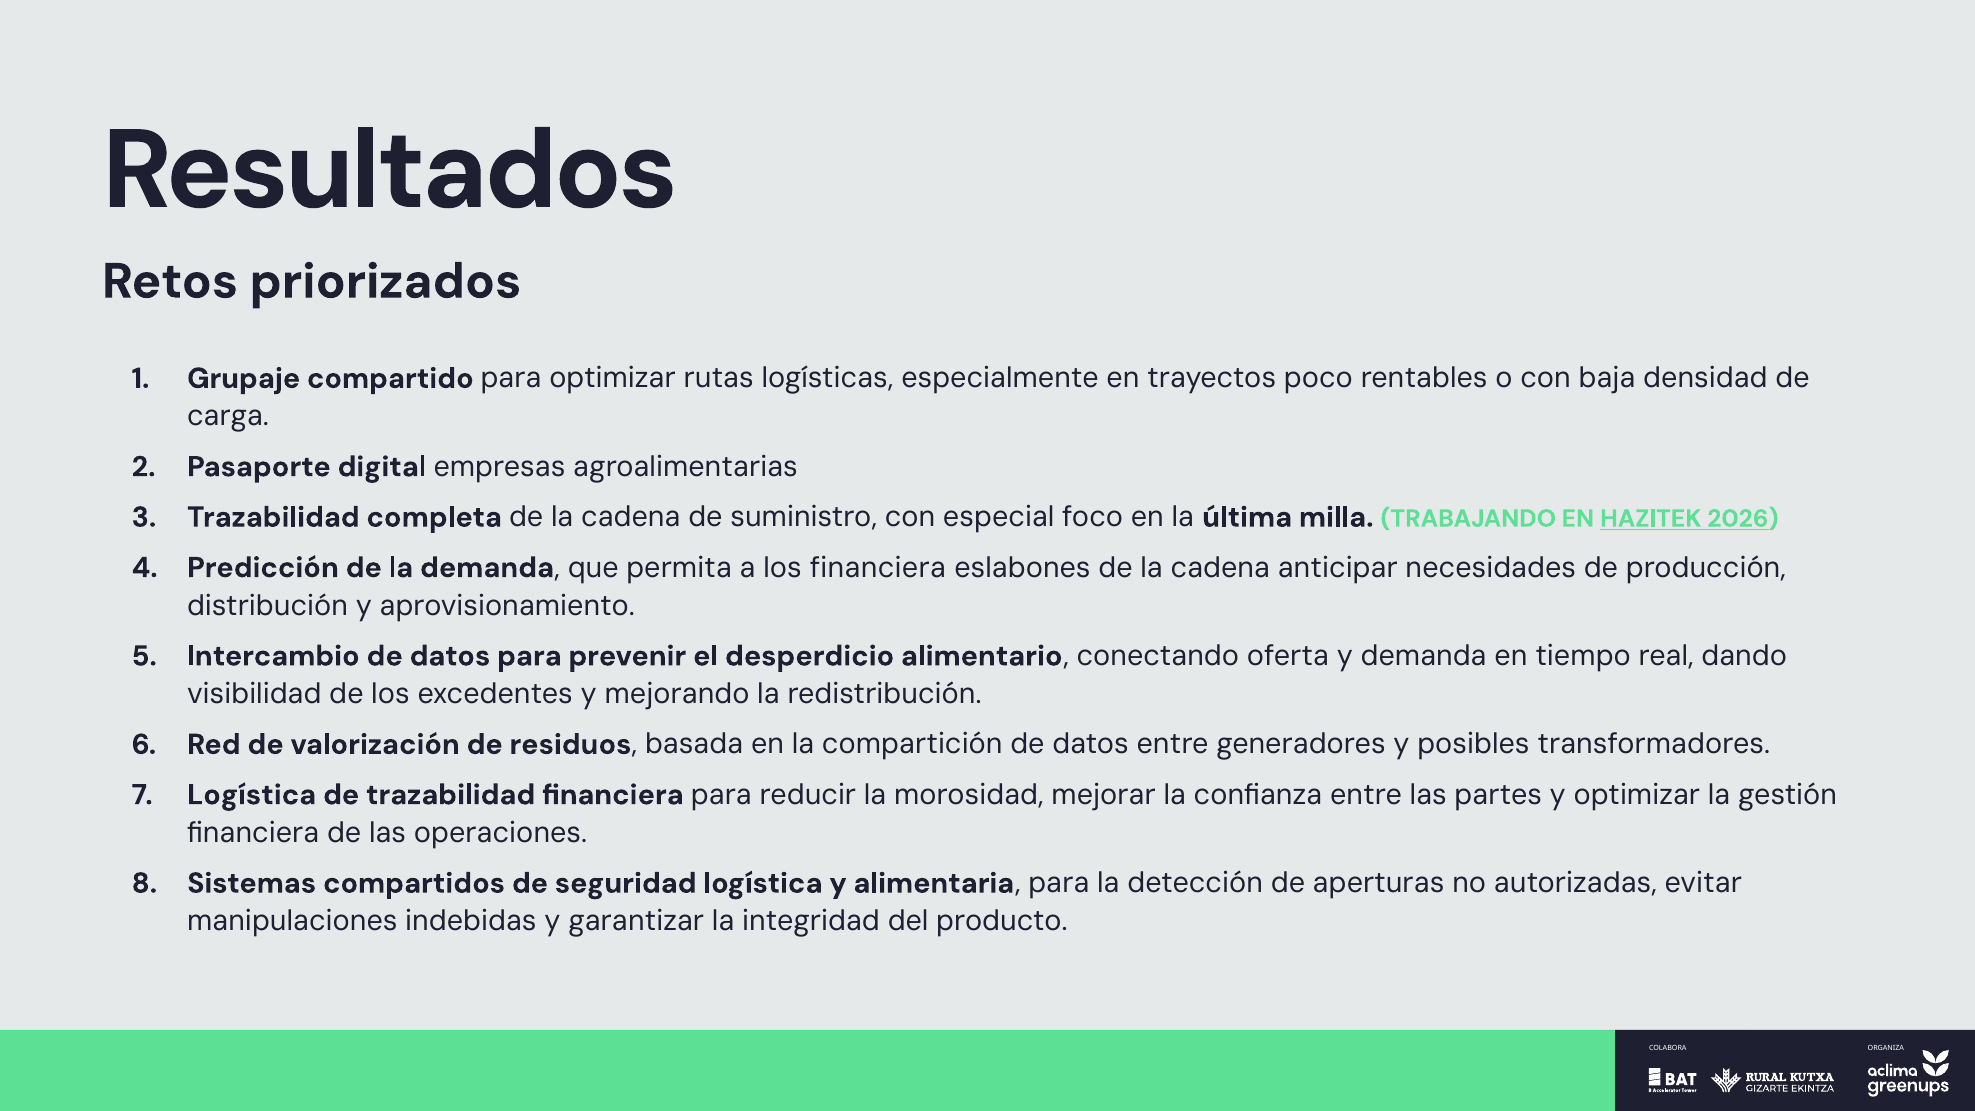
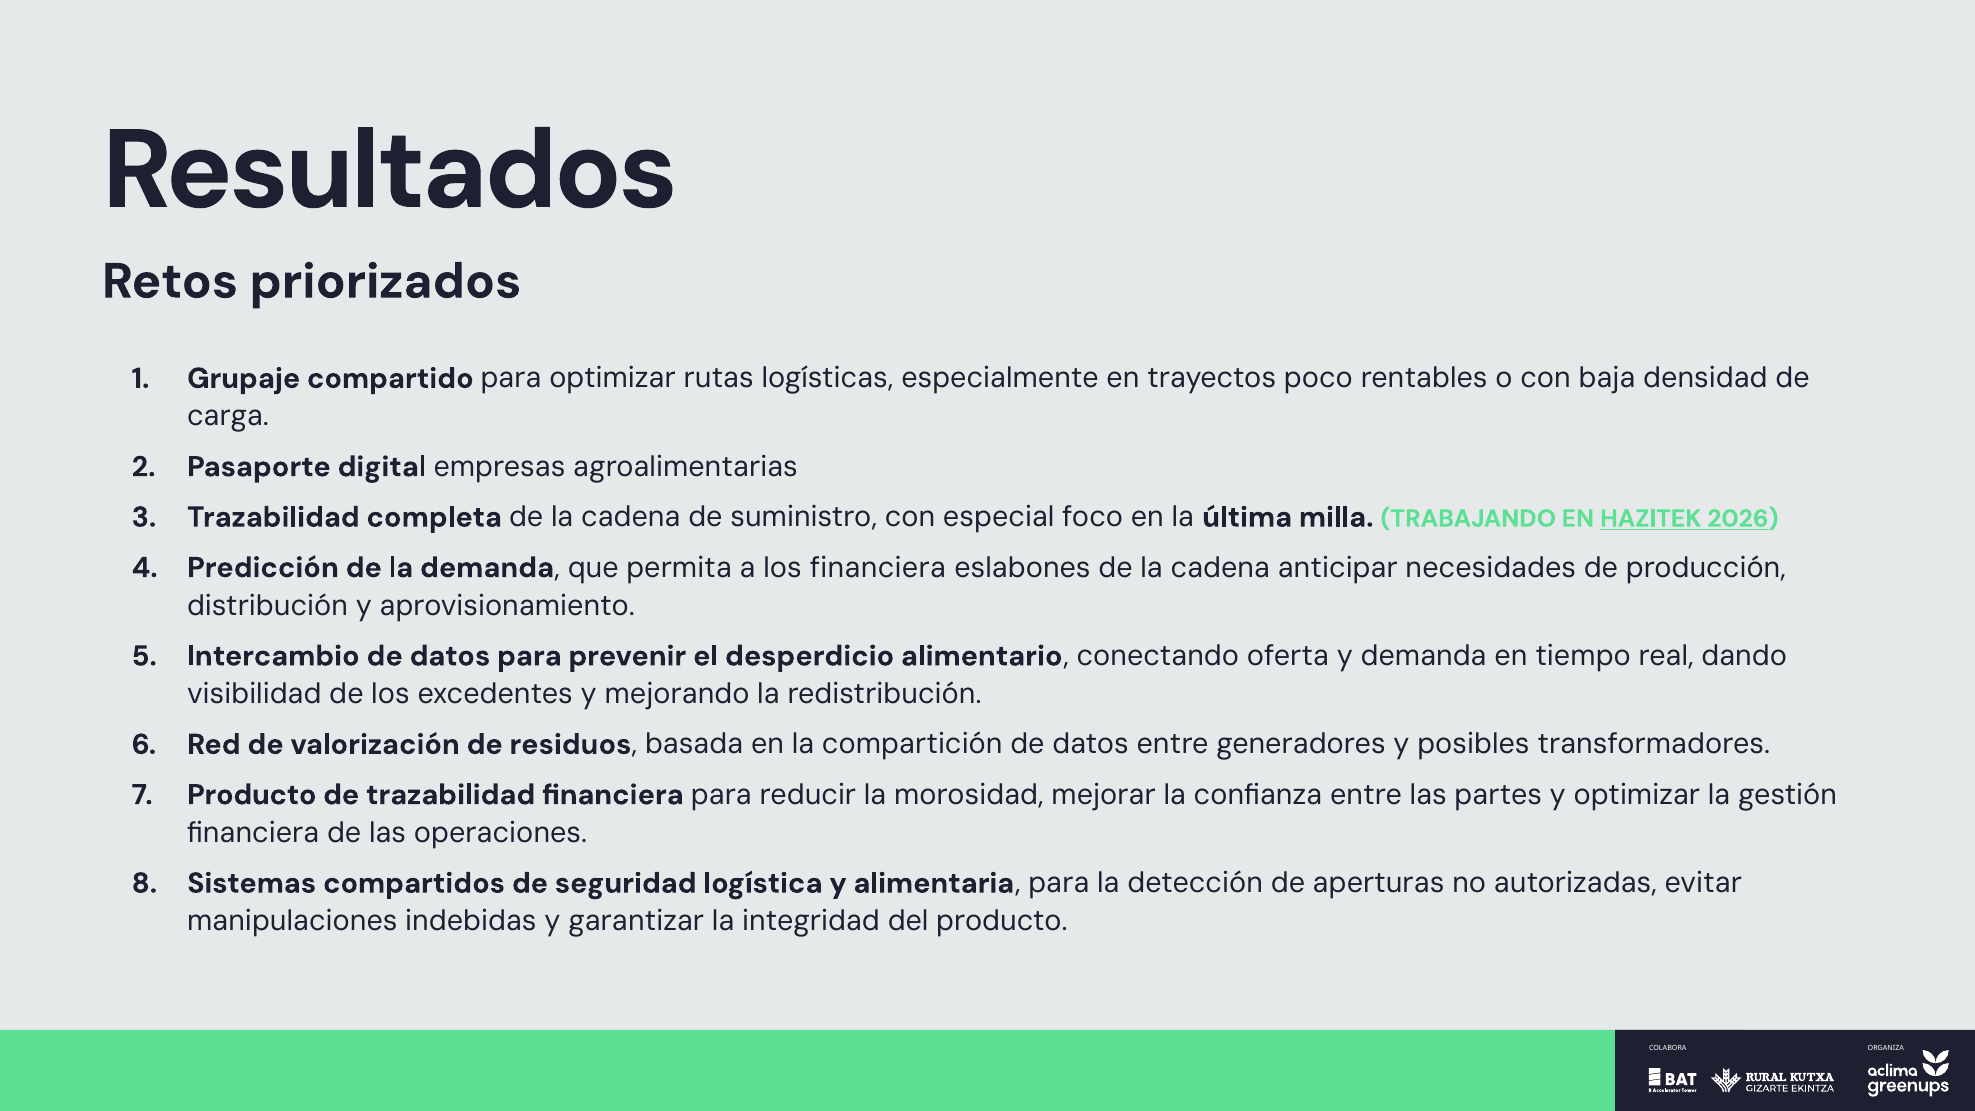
Logística: Logística -> Producto (252, 795)
